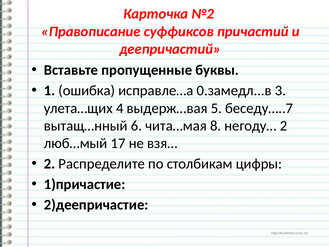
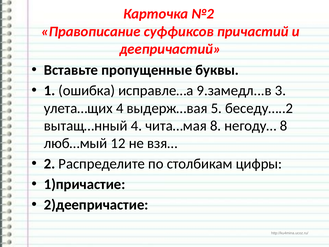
0.замедл...в: 0.замедл...в -> 9.замедл...в (234, 91)
беседу…..7: беседу…..7 -> беседу…..2 (259, 108)
вытащ…нный 6: 6 -> 4 (137, 126)
негоду… 2: 2 -> 8 (284, 126)
17: 17 -> 12 (118, 143)
